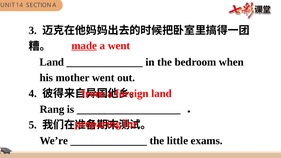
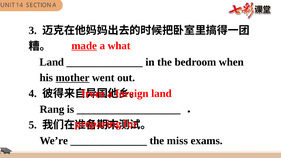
a went: went -> what (119, 46)
mother underline: none -> present (73, 78)
little: little -> miss (177, 141)
